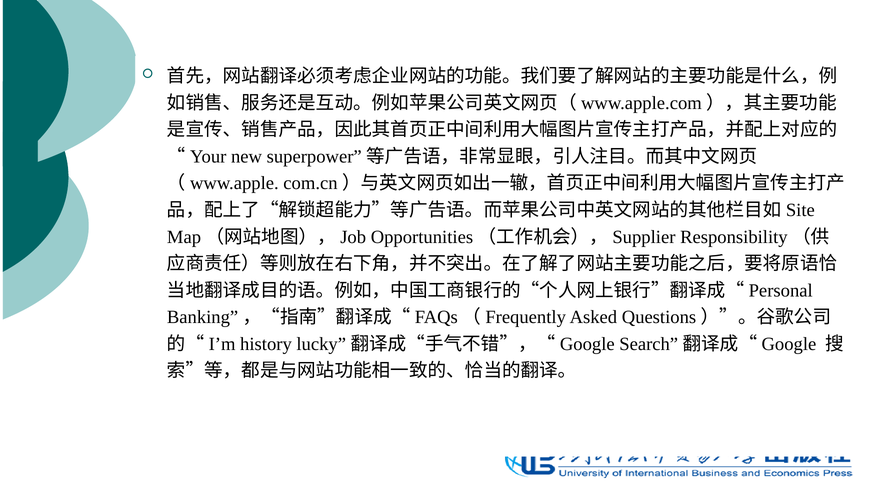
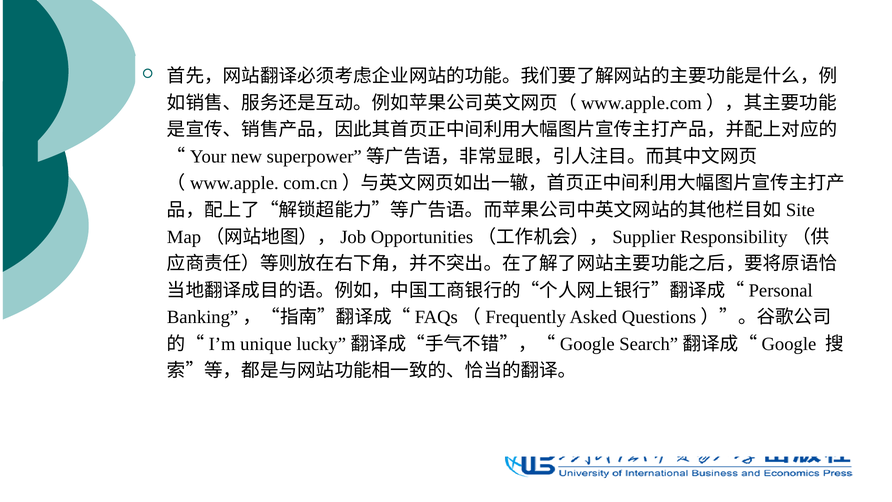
history: history -> unique (266, 344)
